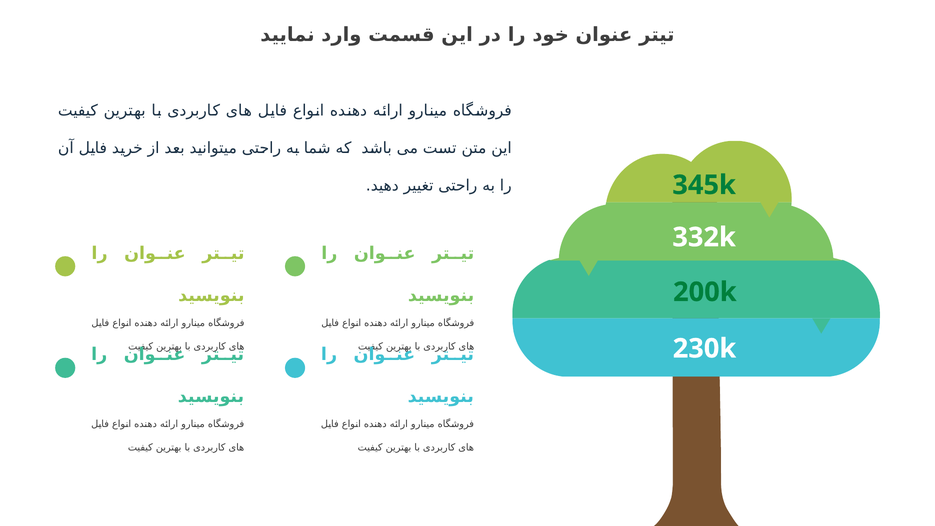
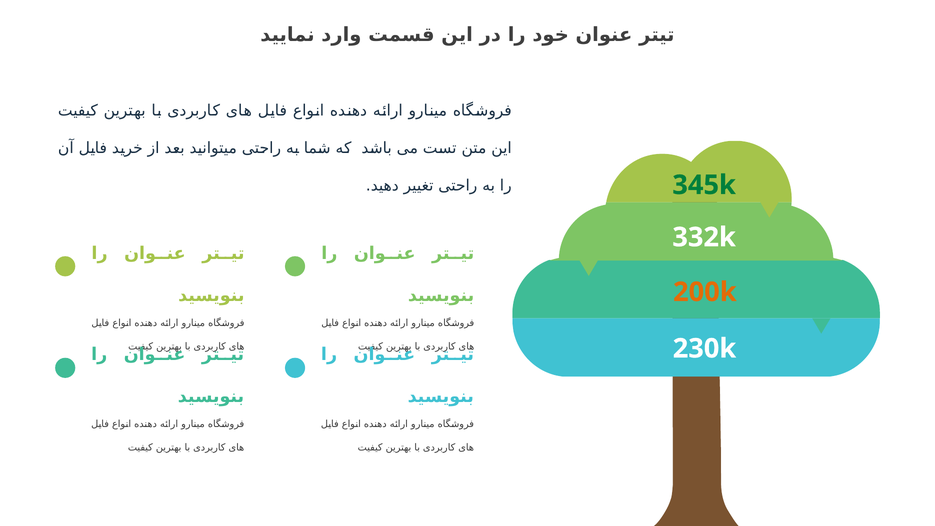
200k colour: green -> orange (705, 292)
